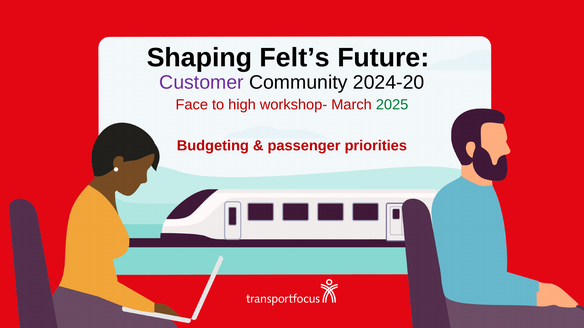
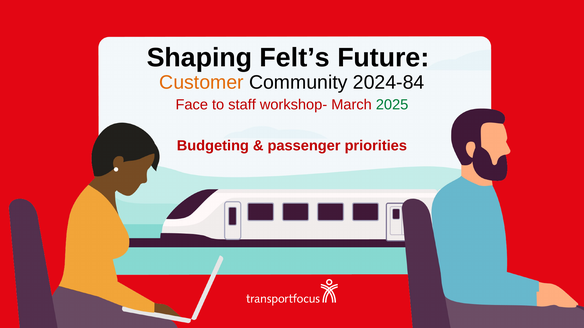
Customer colour: purple -> orange (202, 83)
2024-20: 2024-20 -> 2024-84 (389, 83)
high: high -> staff (242, 105)
